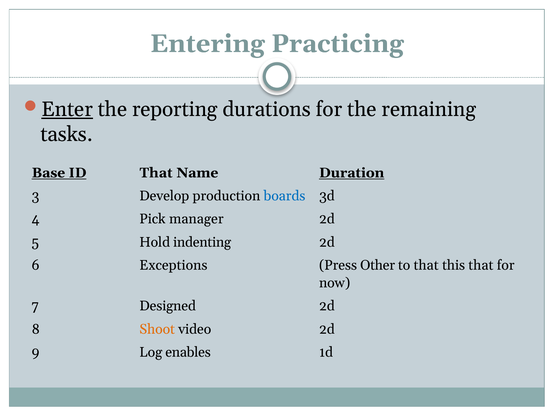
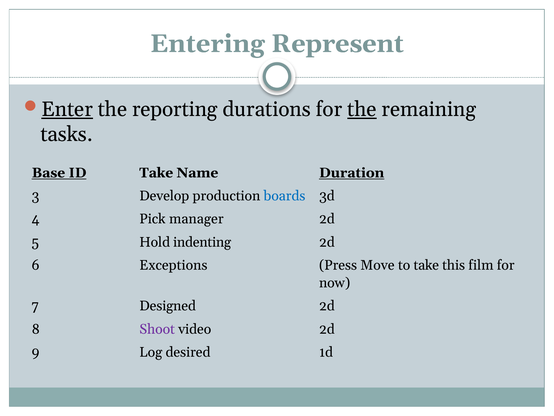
Practicing: Practicing -> Represent (338, 44)
the underline: none -> present (362, 109)
ID That: That -> Take (156, 173)
Other: Other -> Move (377, 265)
to that: that -> take (426, 265)
this that: that -> film (481, 265)
Shoot colour: orange -> purple (157, 329)
enables: enables -> desired (188, 352)
